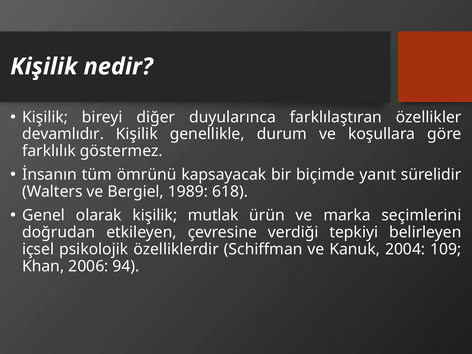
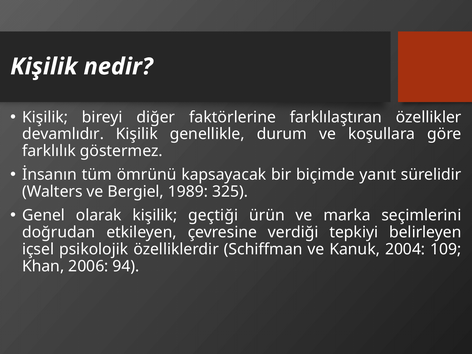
duyularınca: duyularınca -> faktörlerine (233, 117)
618: 618 -> 325 (230, 192)
mutlak: mutlak -> geçtiği (213, 215)
